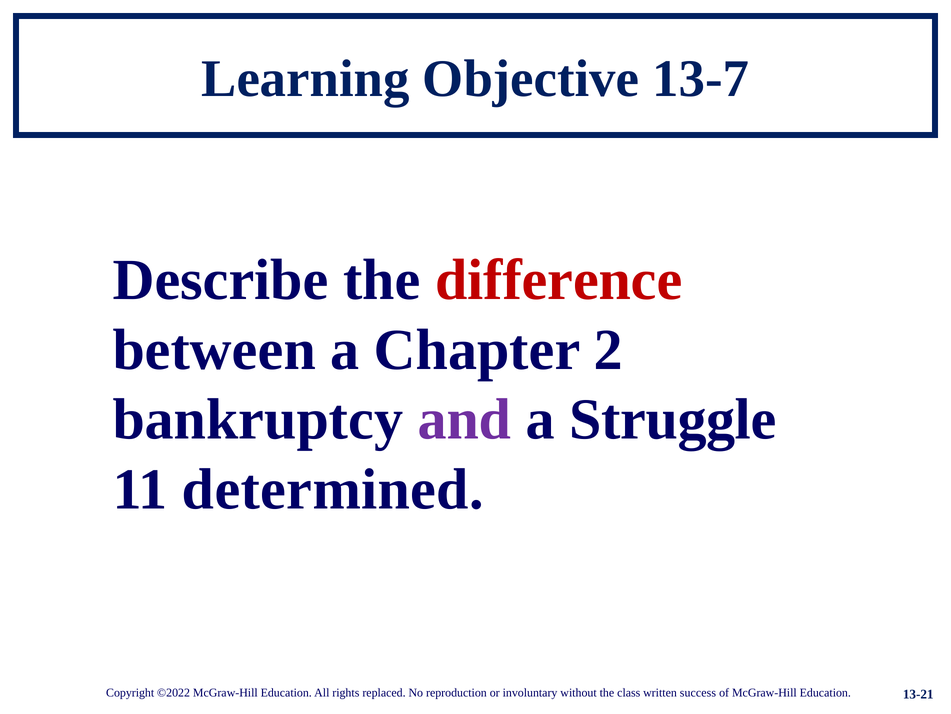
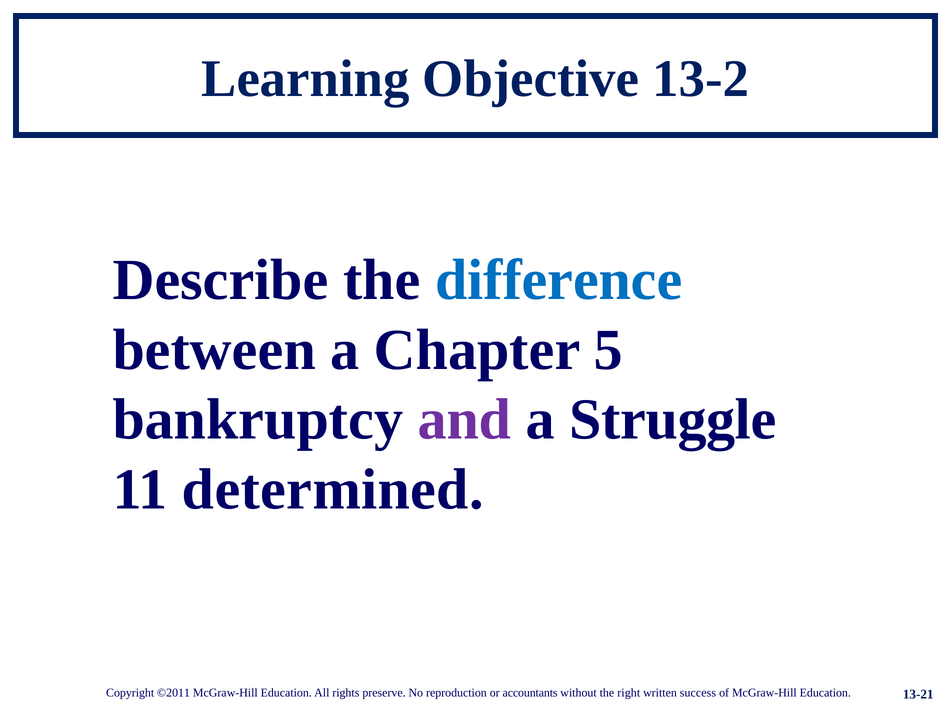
13-7: 13-7 -> 13-2 (701, 79)
difference colour: red -> blue (559, 280)
2: 2 -> 5 (608, 350)
©2022: ©2022 -> ©2011 (174, 692)
replaced: replaced -> preserve (384, 692)
involuntary: involuntary -> accountants (530, 692)
class: class -> right (629, 692)
